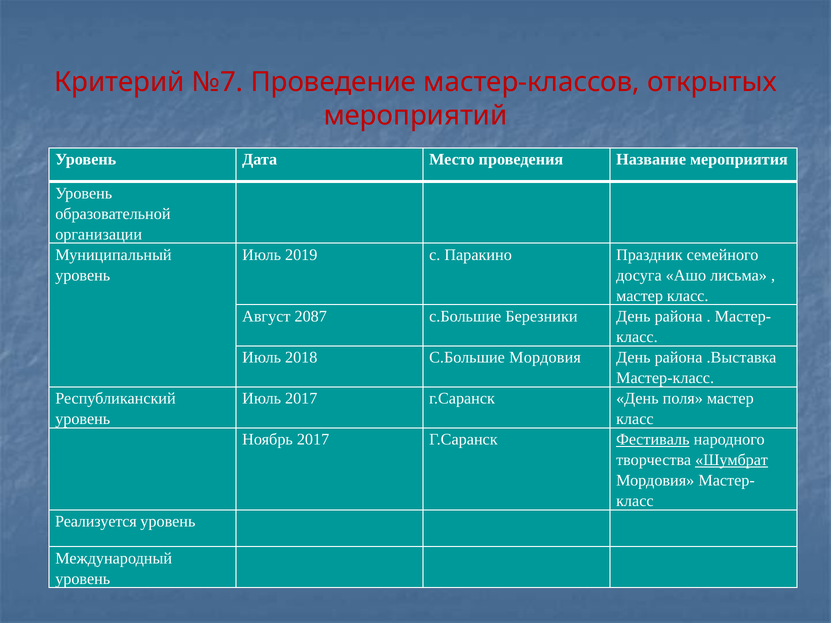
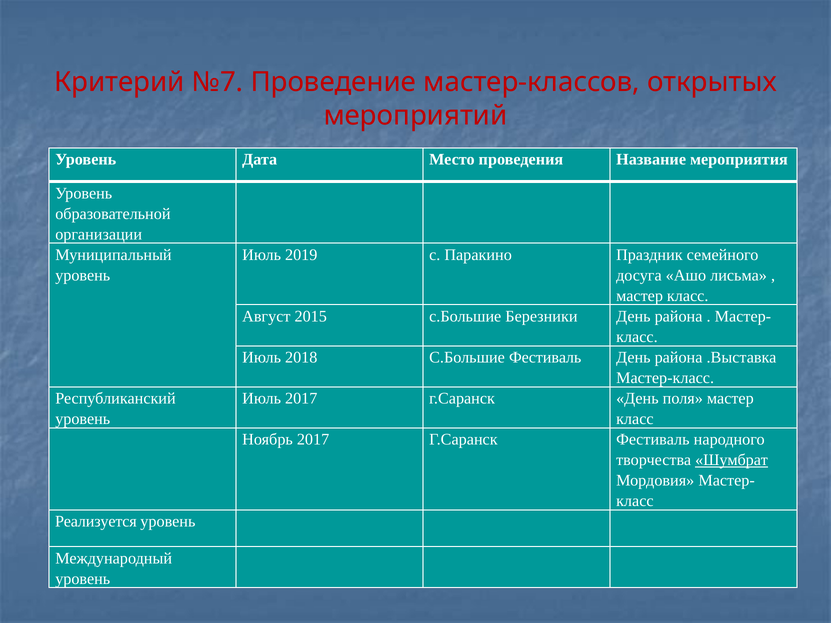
2087: 2087 -> 2015 (311, 317)
С.Большие Мордовия: Мордовия -> Фестиваль (545, 358)
Фестиваль underline: present -> none (653, 440)
